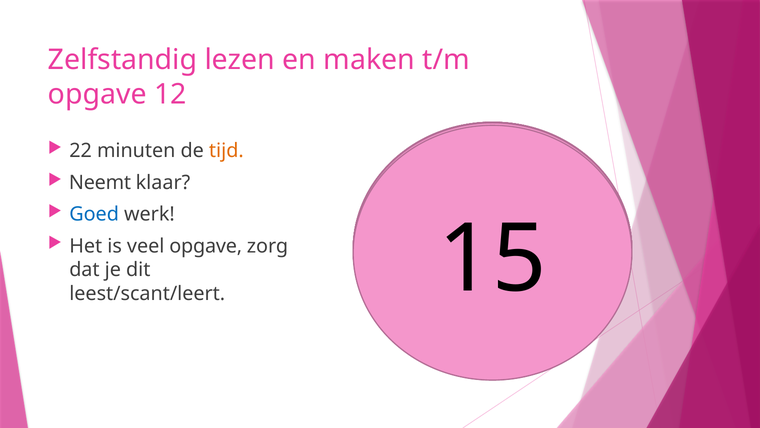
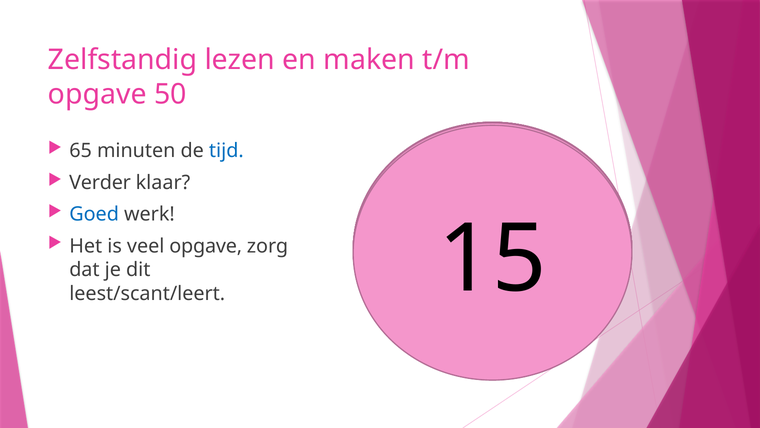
opgave 12: 12 -> 50 (170, 94)
22: 22 -> 65 (81, 151)
tijd colour: orange -> blue (226, 151)
Neemt: Neemt -> Verder (100, 182)
